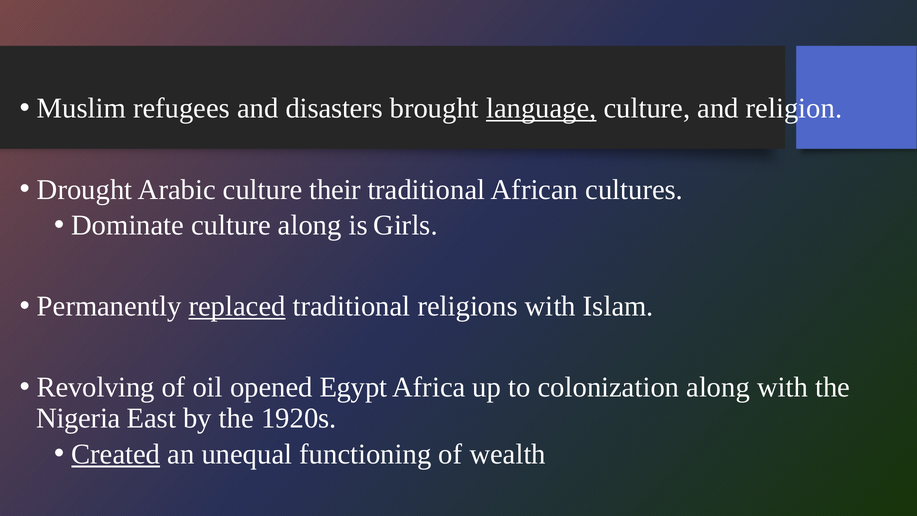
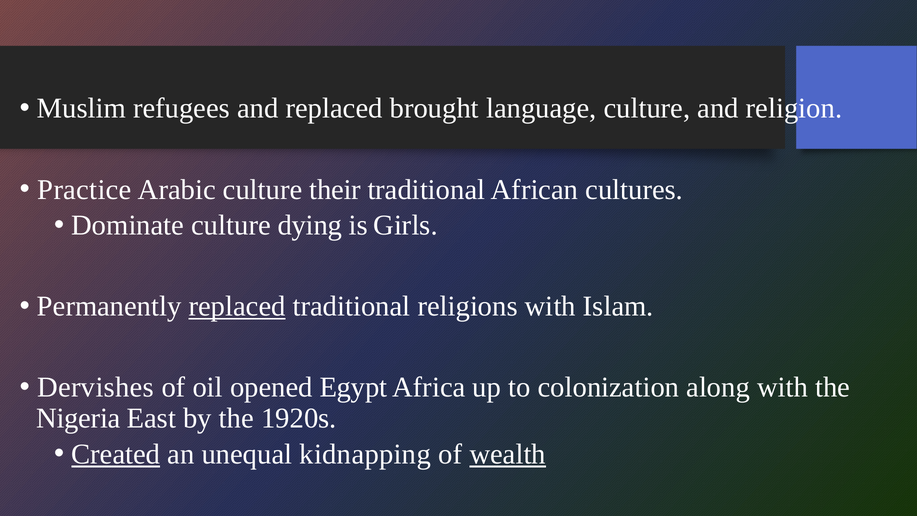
and disasters: disasters -> replaced (334, 108)
language underline: present -> none (541, 108)
Drought: Drought -> Practice (84, 190)
culture along: along -> dying (310, 225)
Revolving: Revolving -> Dervishes (96, 387)
functioning: functioning -> kidnapping (365, 454)
wealth underline: none -> present (508, 454)
